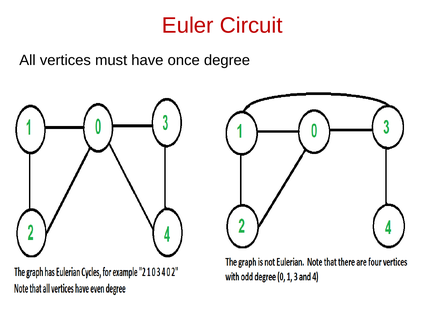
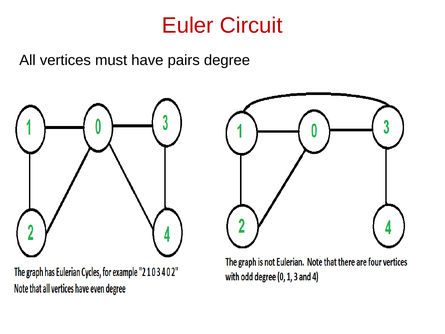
once: once -> pairs (184, 60)
